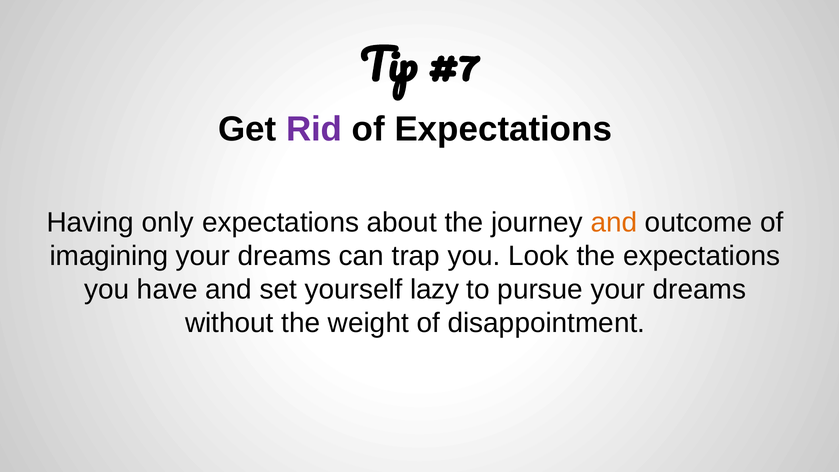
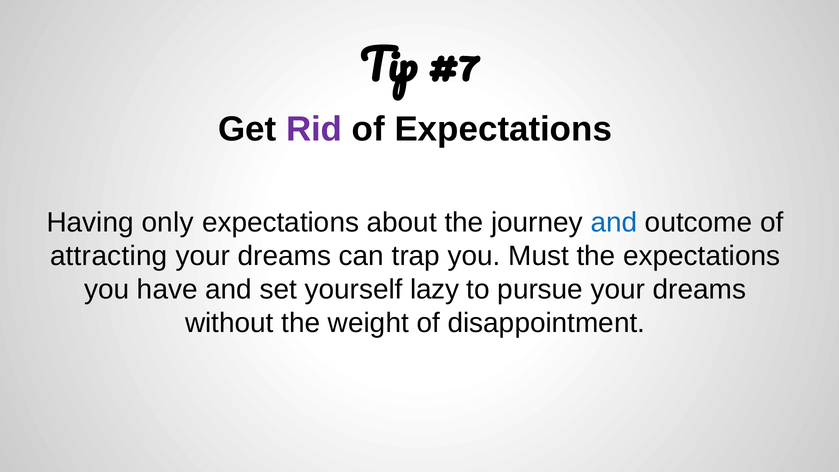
and colour: orange -> blue (614, 222)
imagining: imagining -> attracting (109, 256)
Look: Look -> Must (539, 256)
